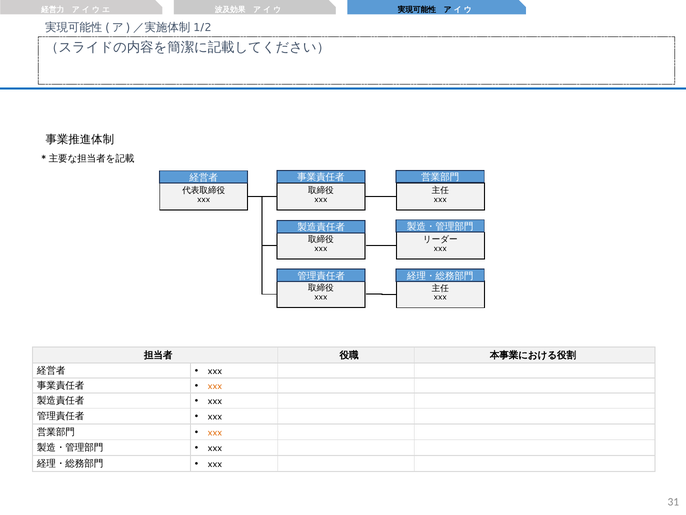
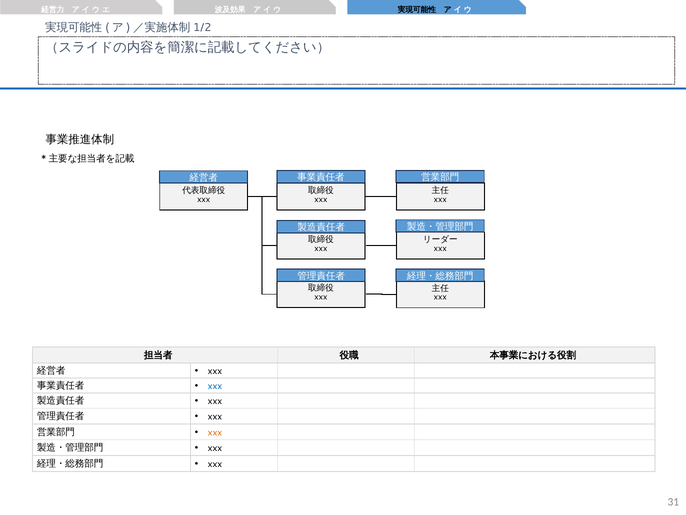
xxx colour: orange -> blue (215, 386)
